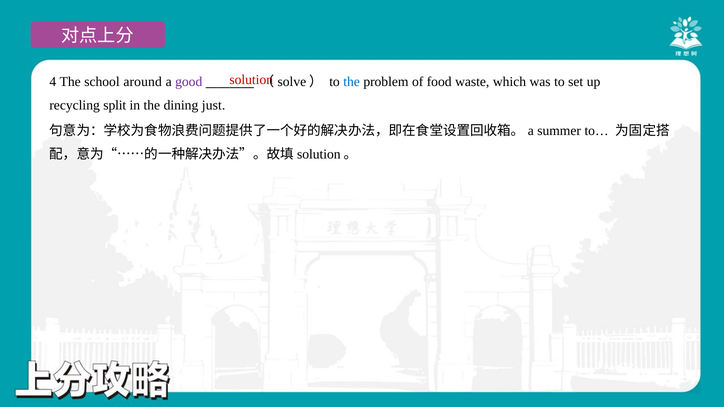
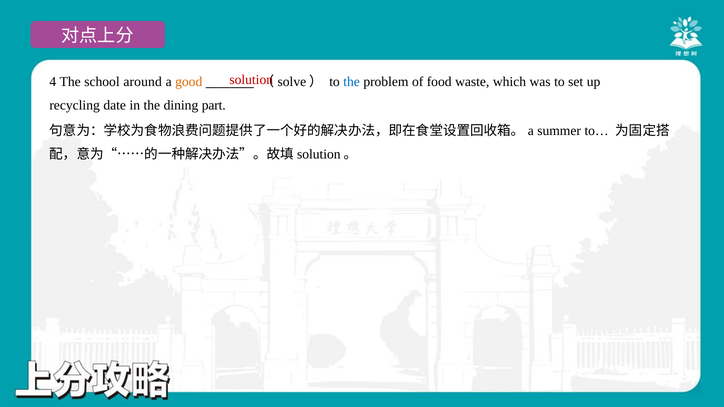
good colour: purple -> orange (189, 82)
split: split -> date (115, 105)
just: just -> part (214, 105)
